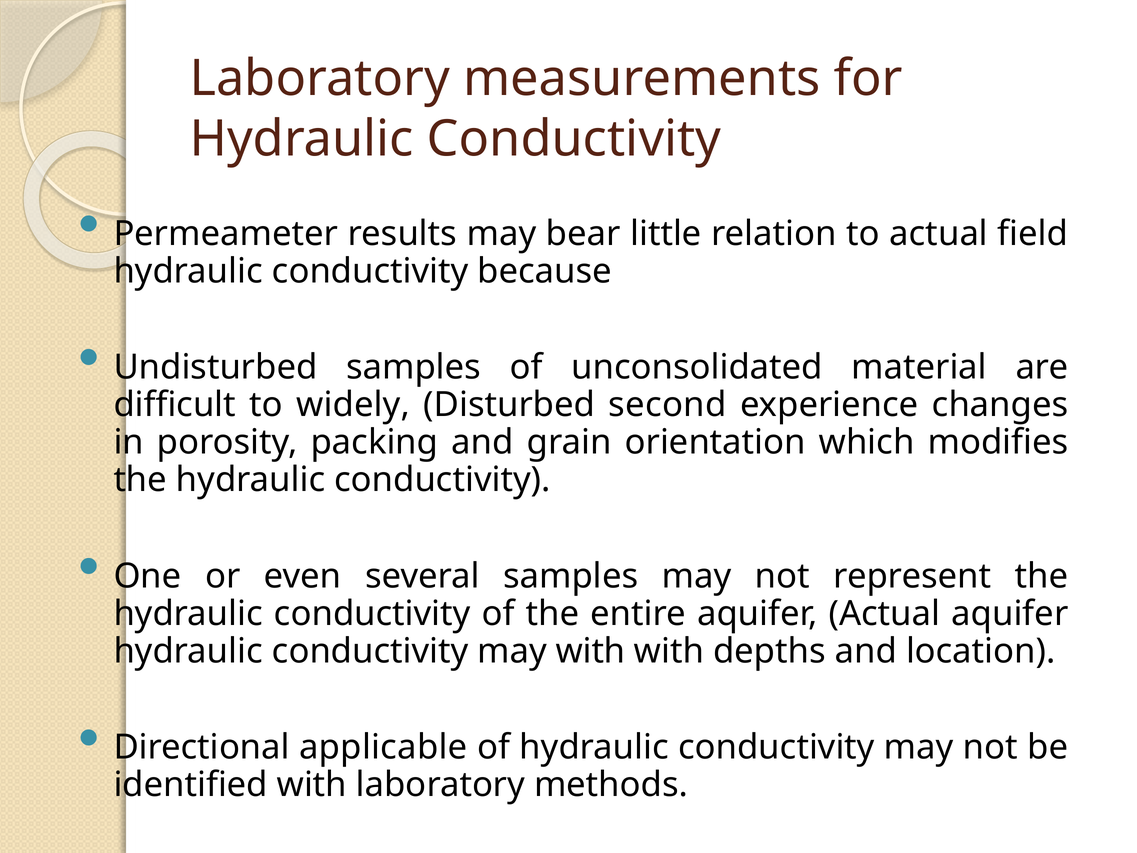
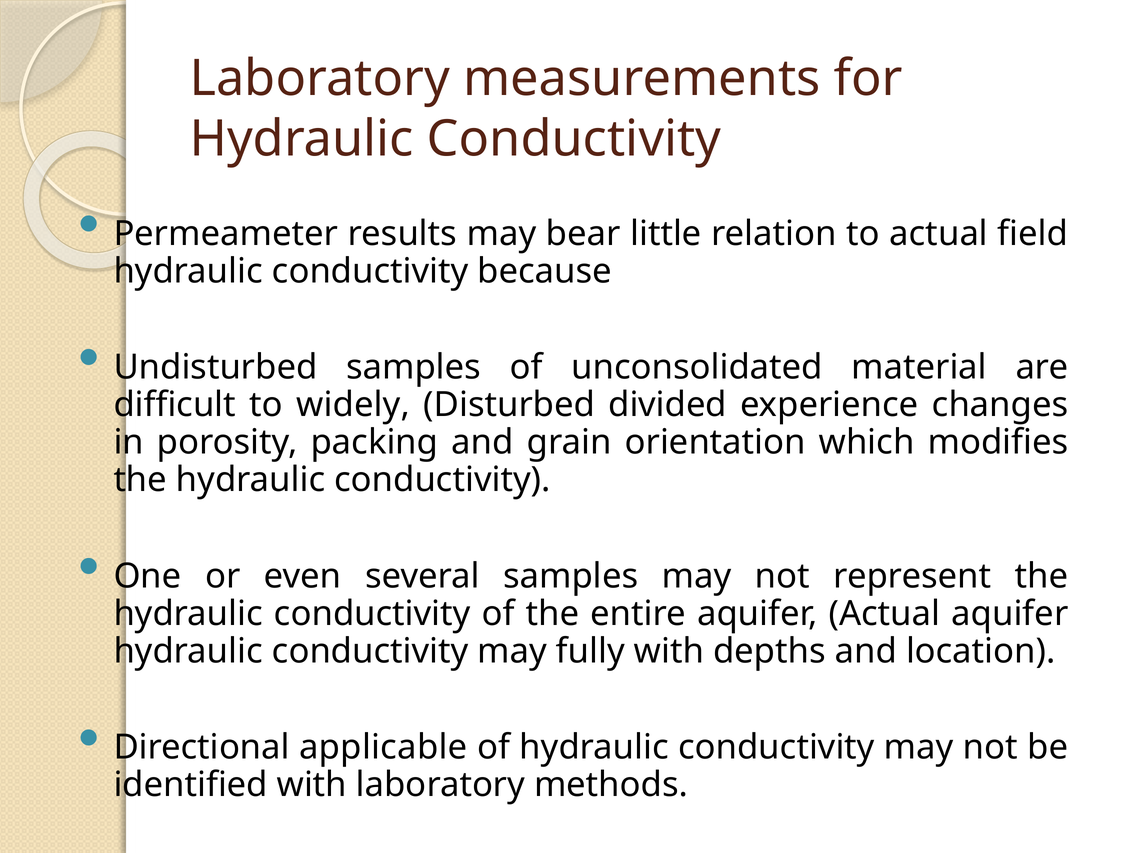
second: second -> divided (668, 405)
may with: with -> fully (590, 651)
